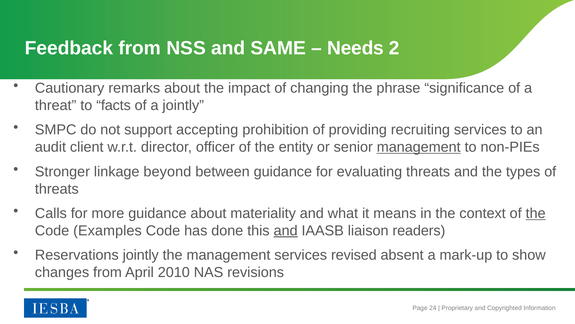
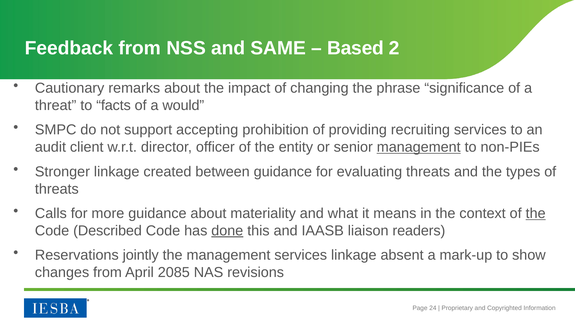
Needs: Needs -> Based (355, 48)
a jointly: jointly -> would (183, 105)
beyond: beyond -> created (167, 171)
Examples: Examples -> Described (108, 230)
done underline: none -> present (227, 230)
and underline: present -> none (286, 230)
services revised: revised -> linkage (354, 255)
2010: 2010 -> 2085 (174, 272)
